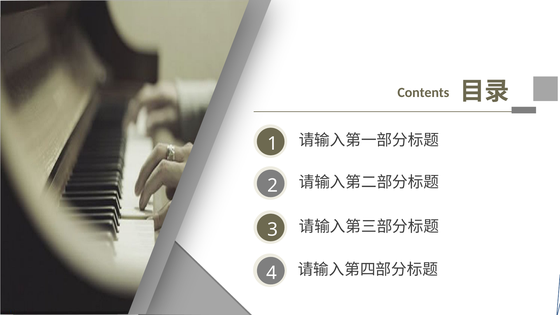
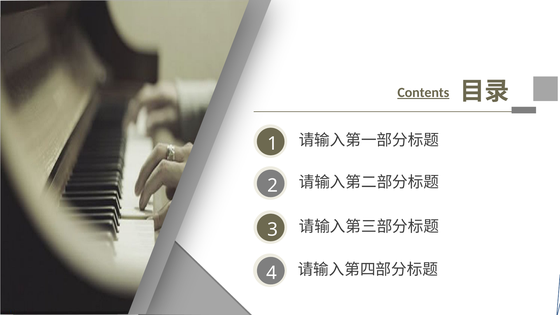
Contents underline: none -> present (423, 92)
